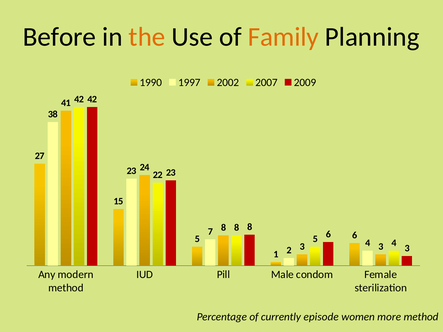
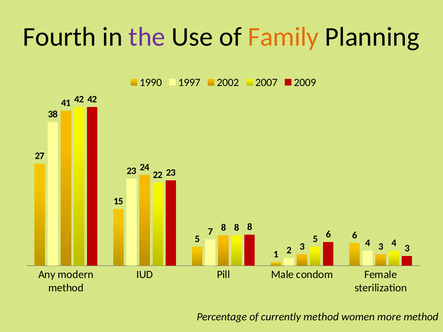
Before: Before -> Fourth (60, 37)
the colour: orange -> purple (147, 37)
currently episode: episode -> method (321, 317)
